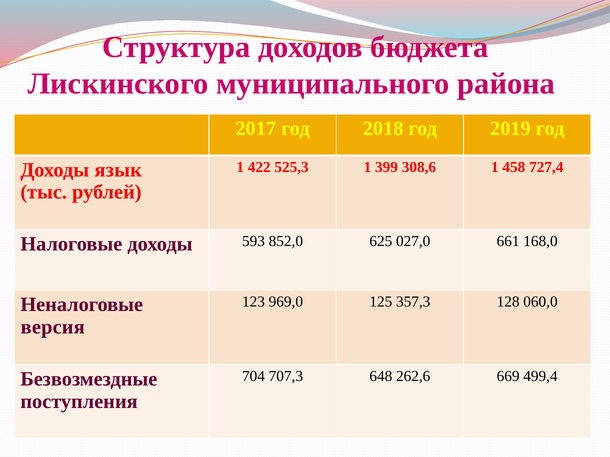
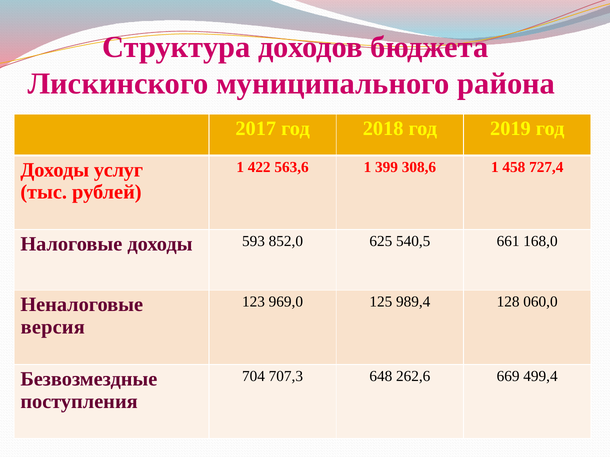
525,3: 525,3 -> 563,6 (292, 167)
язык: язык -> услуг (118, 170)
027,0: 027,0 -> 540,5 (413, 241)
357,3: 357,3 -> 989,4 (413, 302)
